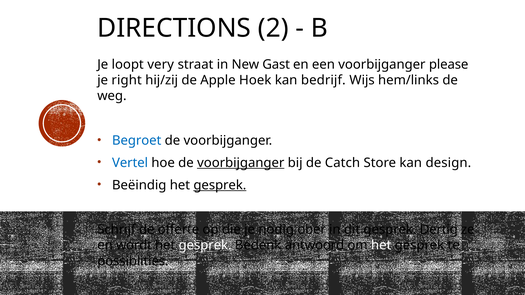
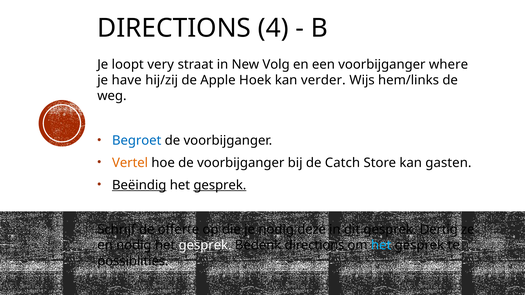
2: 2 -> 4 (273, 28)
Gast: Gast -> Volg (276, 64)
please: please -> where (449, 64)
right: right -> have (127, 80)
bedrijf: bedrijf -> verder (323, 80)
Vertel colour: blue -> orange (130, 163)
voorbijganger underline: present -> none (241, 163)
design: design -> gasten (448, 163)
Beëindig underline: none -> present (139, 185)
ober: ober -> deze (312, 230)
en wordt: wordt -> nodig (134, 246)
Bedenk antwoord: antwoord -> directions (314, 246)
het colour: white -> light blue (381, 246)
